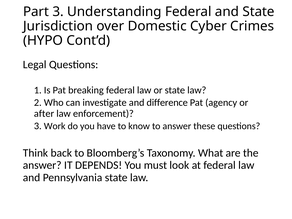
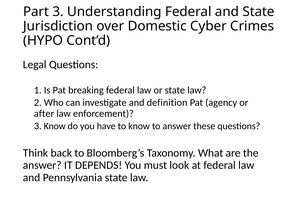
difference: difference -> definition (167, 103)
3 Work: Work -> Know (55, 126)
